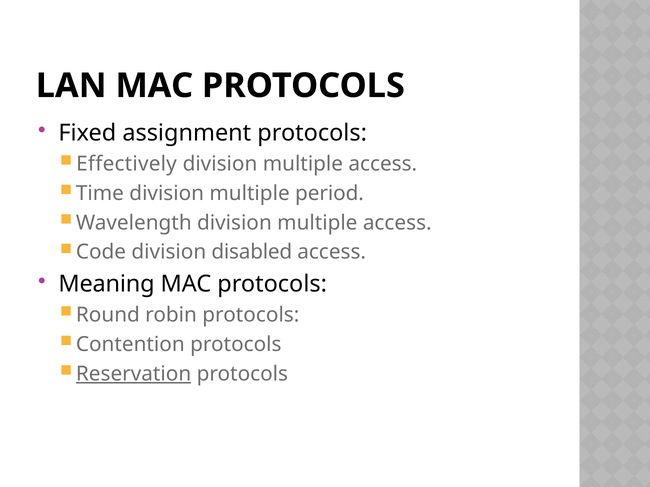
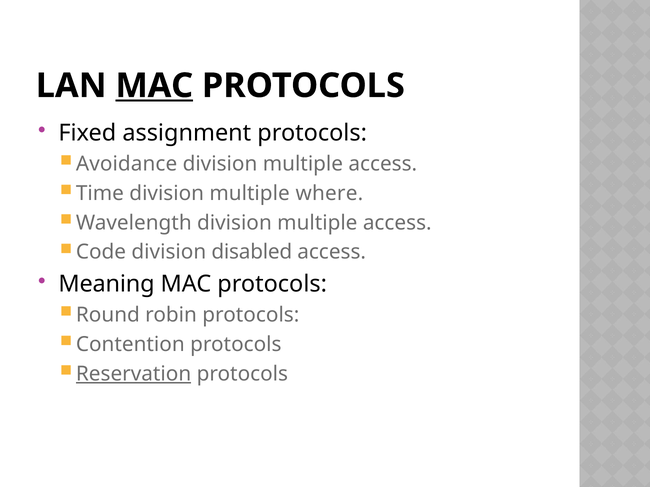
MAC underline: none -> present (154, 86)
Effectively: Effectively -> Avoidance (127, 164)
period: period -> where (329, 194)
